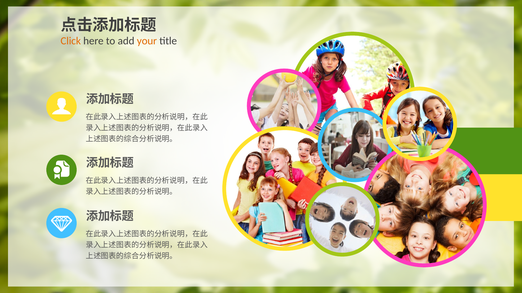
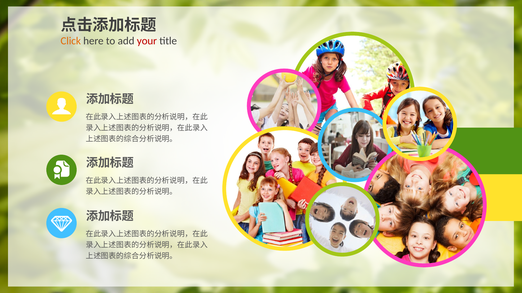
your colour: orange -> red (147, 41)
